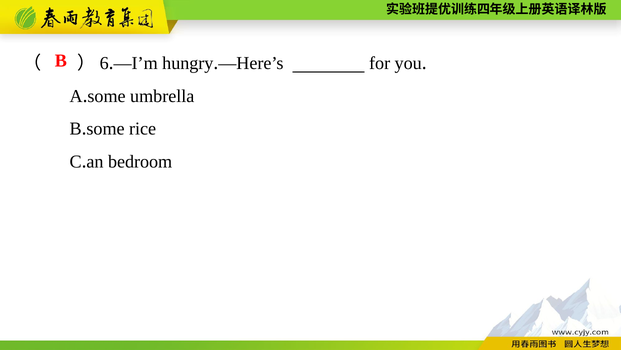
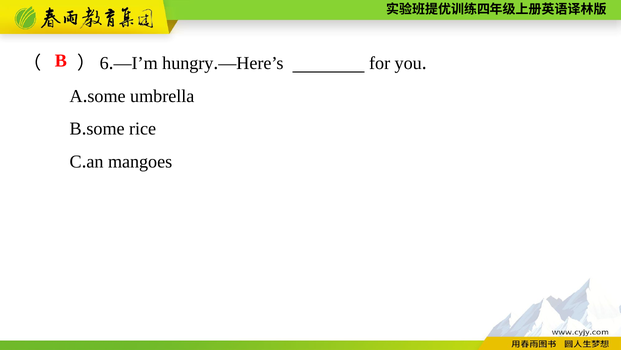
bedroom: bedroom -> mangoes (140, 161)
